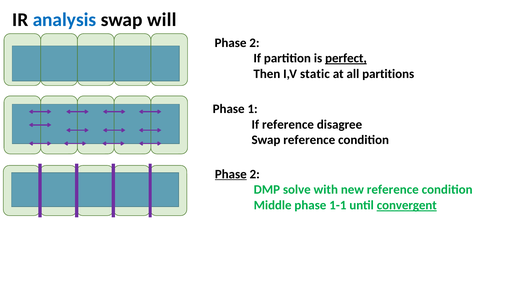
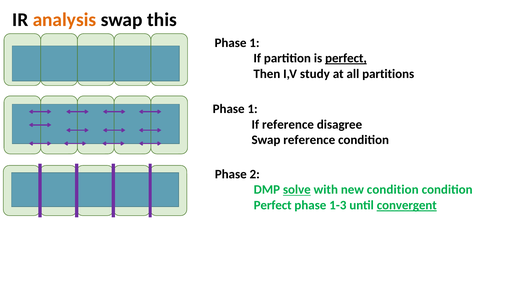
analysis colour: blue -> orange (65, 20)
will: will -> this (162, 20)
2: 2 -> 1 (254, 43)
static: static -> study (315, 74)
Phase underline: present -> none (231, 174)
solve underline: none -> present (297, 190)
new reference: reference -> condition (393, 190)
Middle: Middle -> Perfect (273, 205)
1-1: 1-1 -> 1-3 (338, 205)
